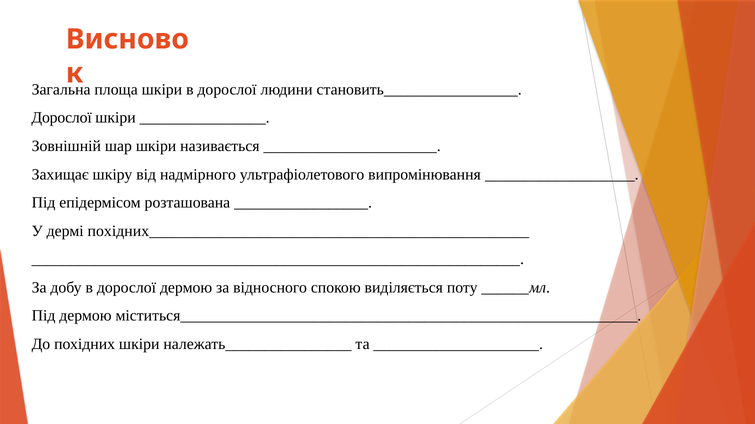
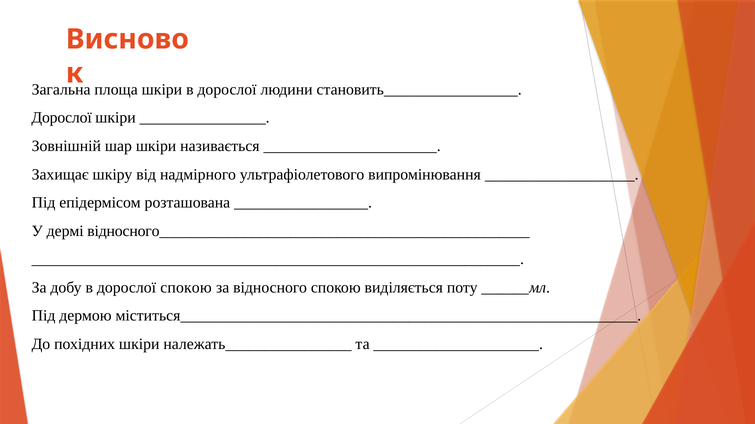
похідних________________________________________________: похідних________________________________________________ -> відносного________________________________________________ (309, 231)
дорослої дермою: дермою -> спокою (186, 288)
